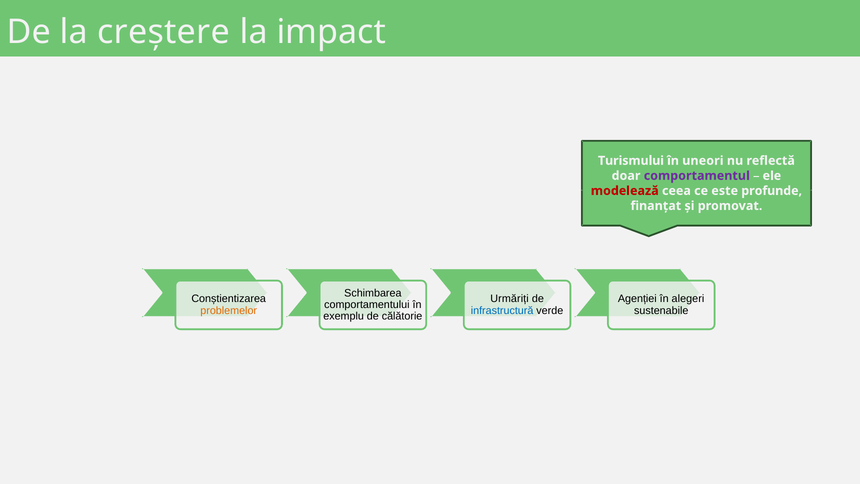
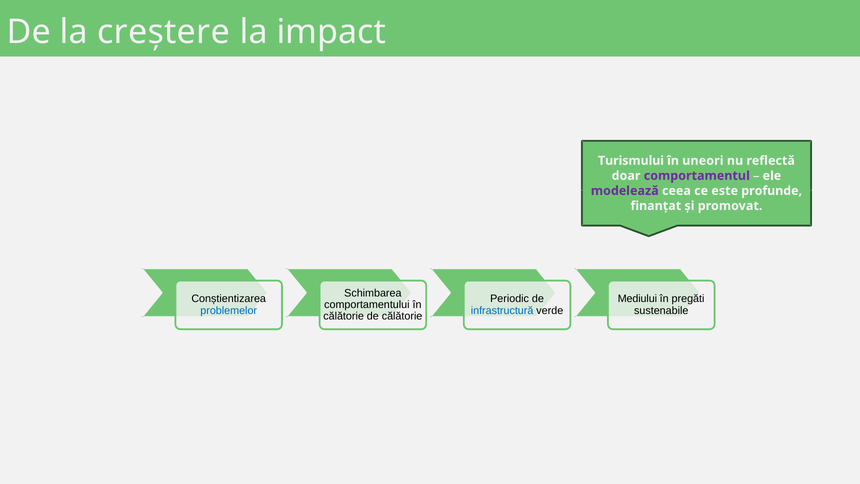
modelează colour: red -> purple (625, 191)
Urmăriți: Urmăriți -> Periodic (510, 299)
Agenției: Agenției -> Mediului (637, 299)
alegeri: alegeri -> pregăti (688, 299)
problemelor colour: orange -> blue (229, 310)
exemplu: exemplu -> călătorie (344, 316)
